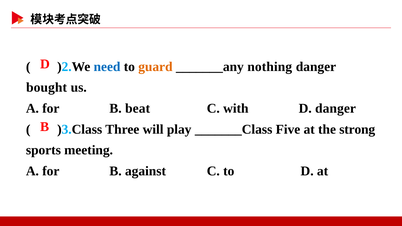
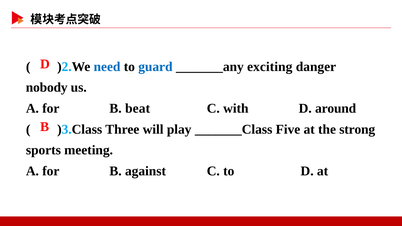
guard colour: orange -> blue (155, 67)
nothing: nothing -> exciting (270, 67)
bought: bought -> nobody (47, 88)
D danger: danger -> around (336, 108)
